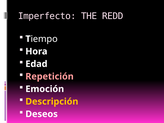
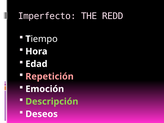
Descripción colour: yellow -> light green (52, 102)
